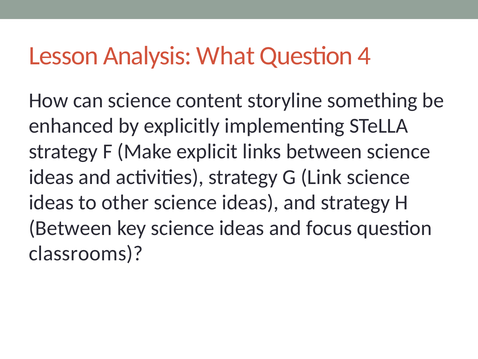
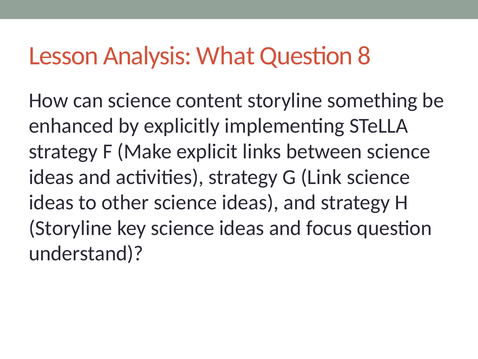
4: 4 -> 8 (364, 56)
Between: Between -> Storyline (70, 228)
classrooms: classrooms -> understand (86, 253)
